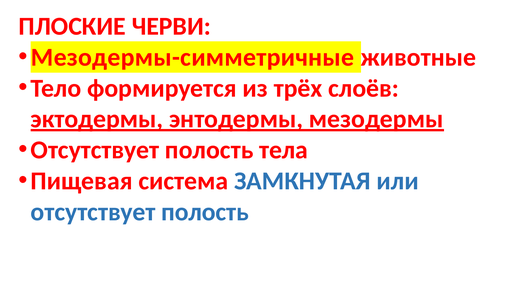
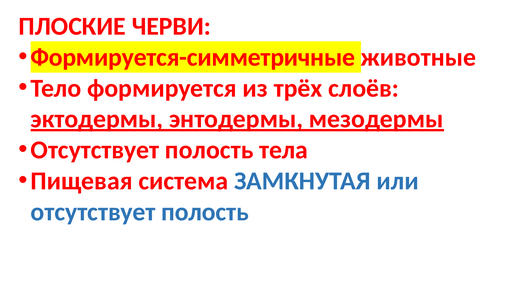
Мезодермы-симметричные: Мезодермы-симметричные -> Формируется-симметричные (193, 57)
